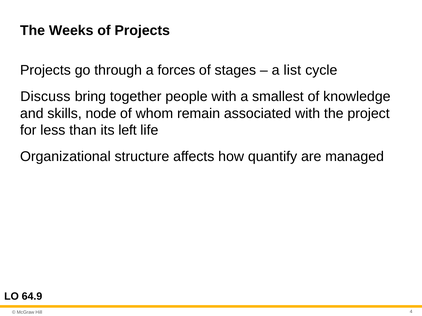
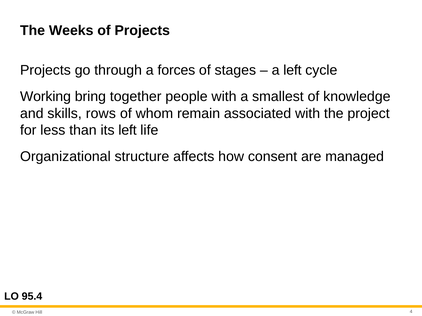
a list: list -> left (292, 70)
Discuss: Discuss -> Working (45, 97)
node: node -> rows (101, 114)
quantify: quantify -> consent (273, 157)
64.9: 64.9 -> 95.4 (32, 297)
